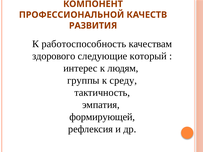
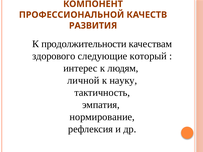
работоспособность: работоспособность -> продолжительности (84, 44)
группы: группы -> личной (83, 80)
среду: среду -> науку (123, 80)
формирующей: формирующей -> нормирование (102, 117)
